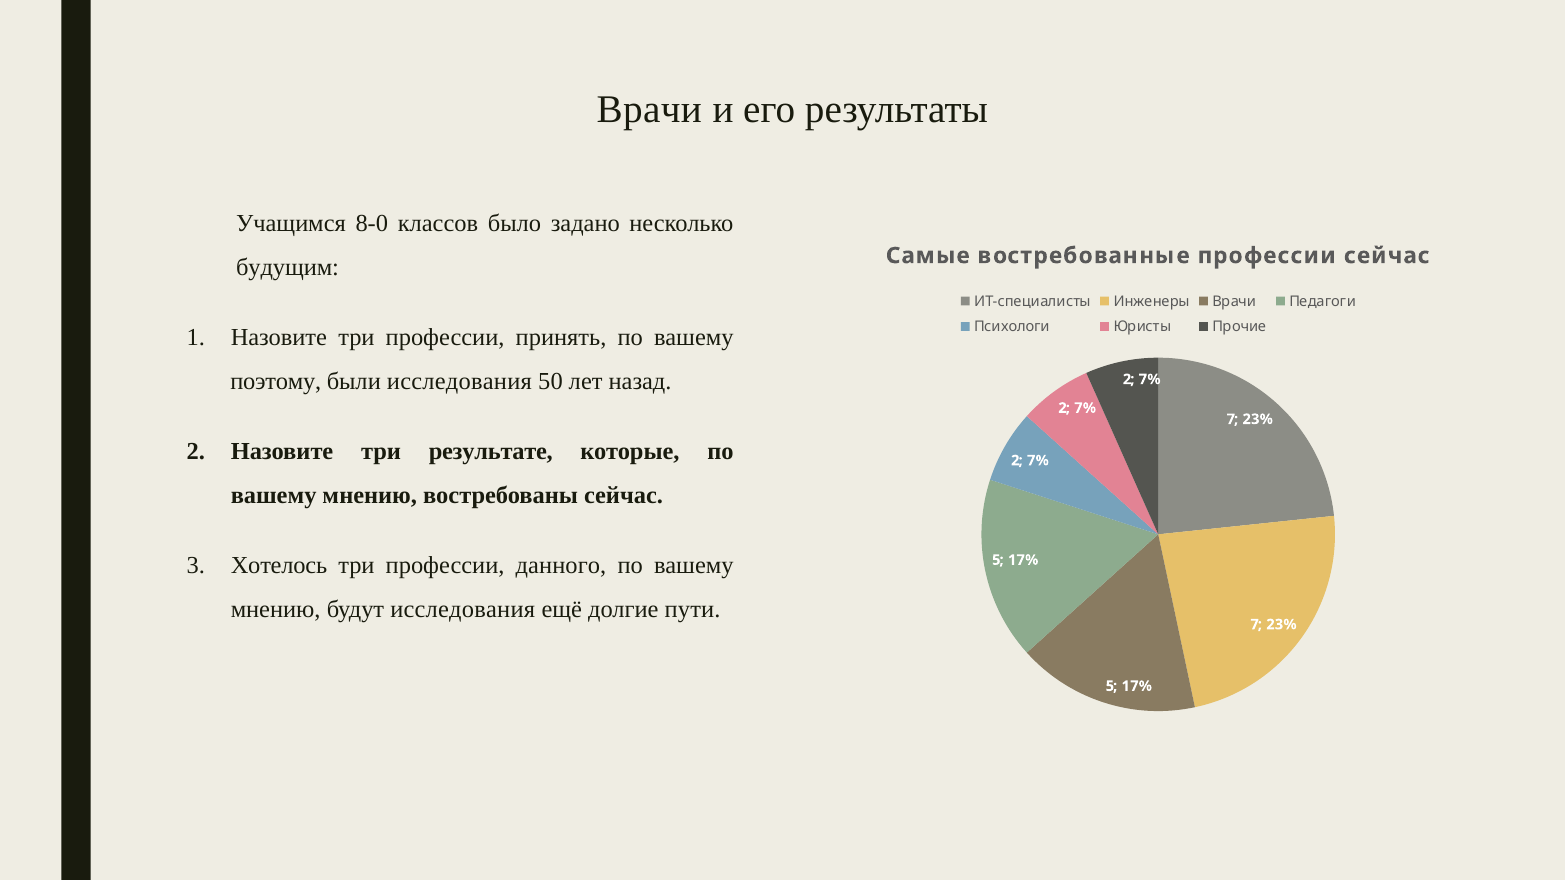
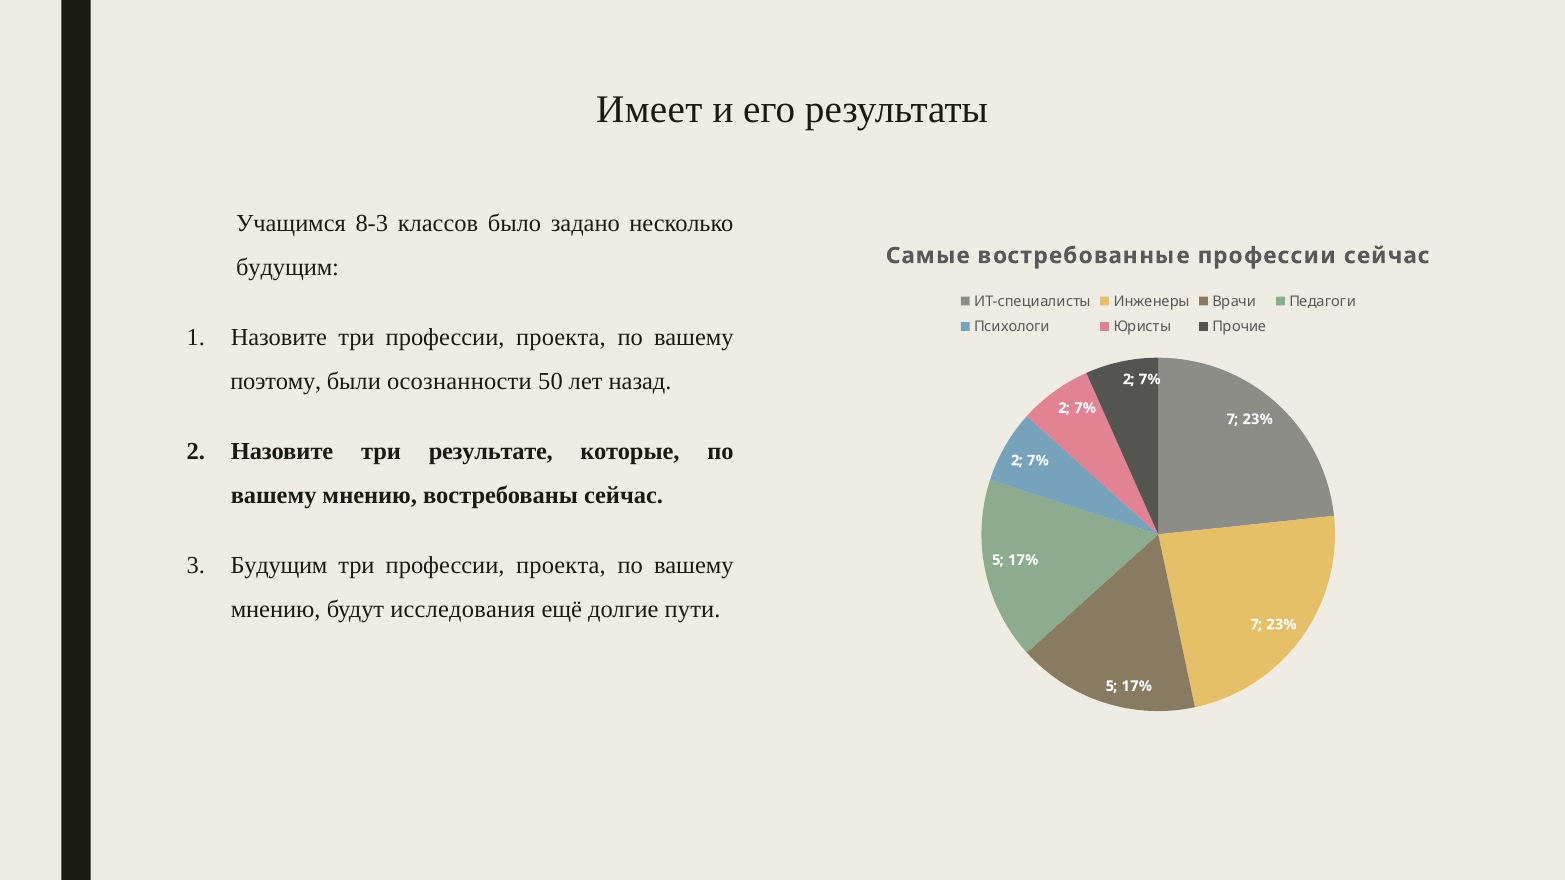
Врачи: Врачи -> Имеет (649, 110)
8-0: 8-0 -> 8-3 (372, 223)
Назовите три профессии принять: принять -> проекта (561, 338)
были исследования: исследования -> осознанности (459, 382)
Хотелось: Хотелось -> Будущим (279, 566)
данного: данного -> проекта (561, 566)
